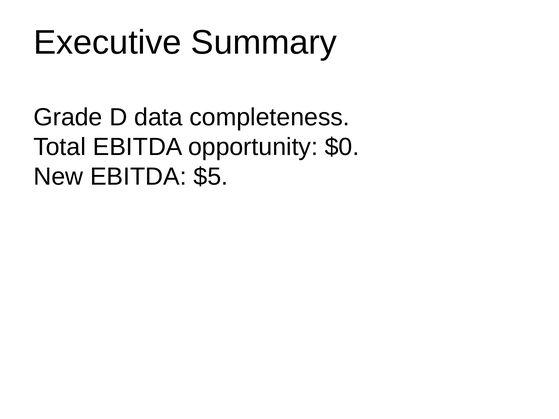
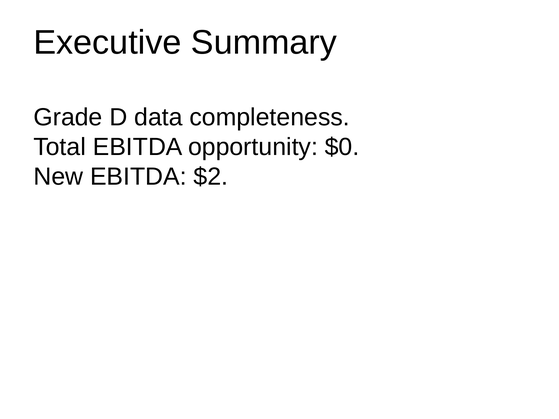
$5: $5 -> $2 (211, 177)
